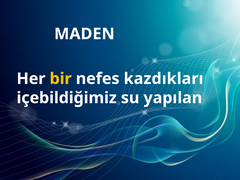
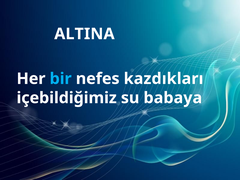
MADEN: MADEN -> ALTINA (84, 34)
bir colour: yellow -> light blue (61, 79)
yapılan: yapılan -> babaya (173, 98)
